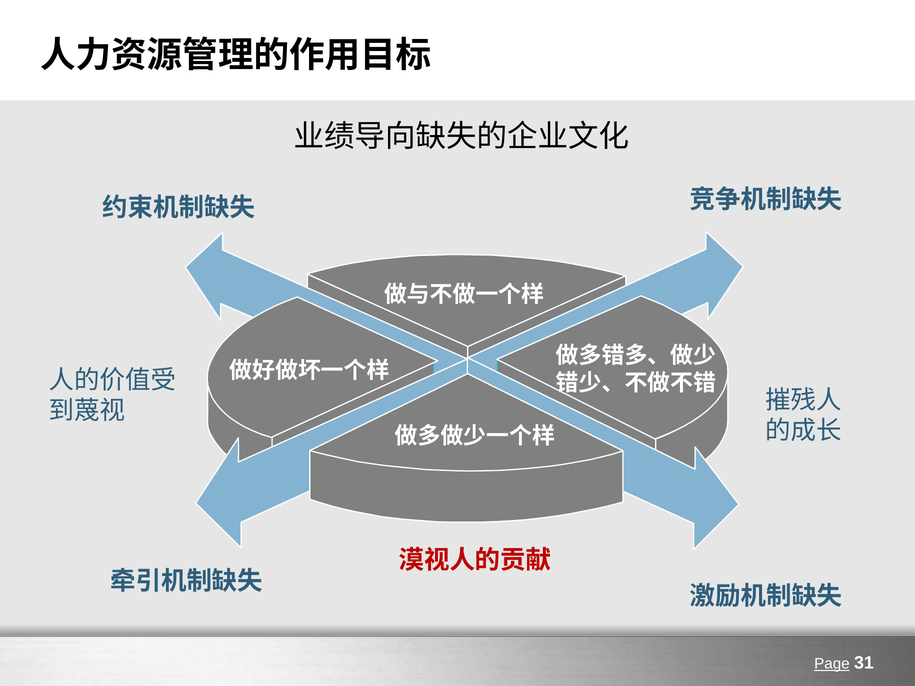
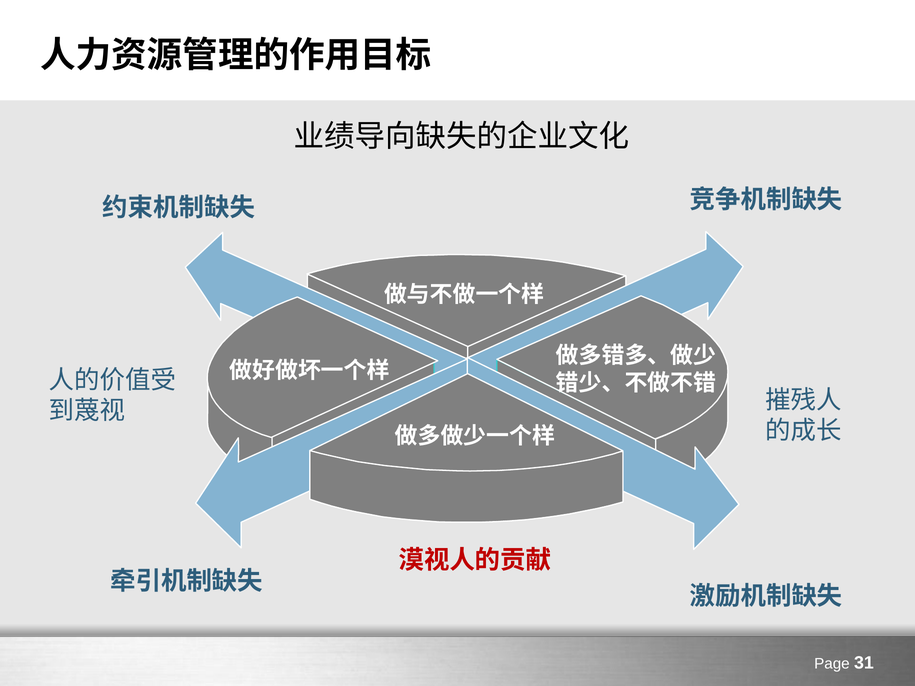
Page underline: present -> none (832, 664)
